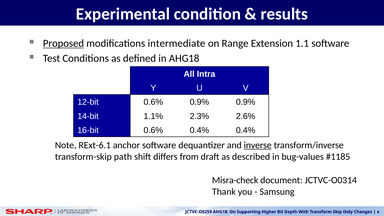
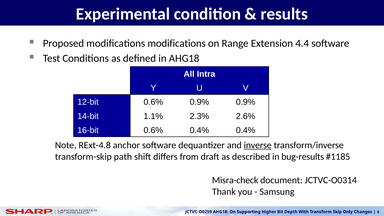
Proposed underline: present -> none (63, 43)
modifications intermediate: intermediate -> modifications (177, 43)
1.1: 1.1 -> 4.4 (302, 43)
RExt-6.1: RExt-6.1 -> RExt-4.8 (95, 145)
bug-values: bug-values -> bug-results (303, 157)
